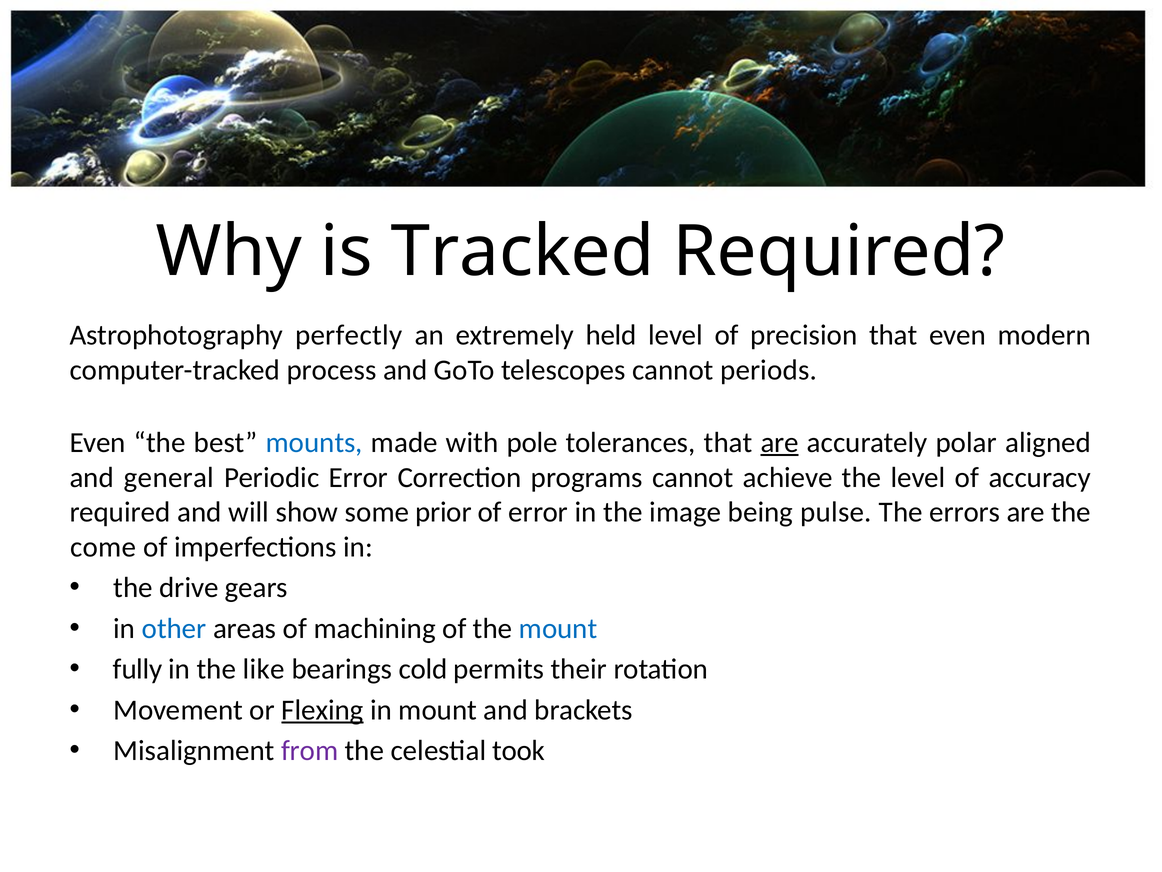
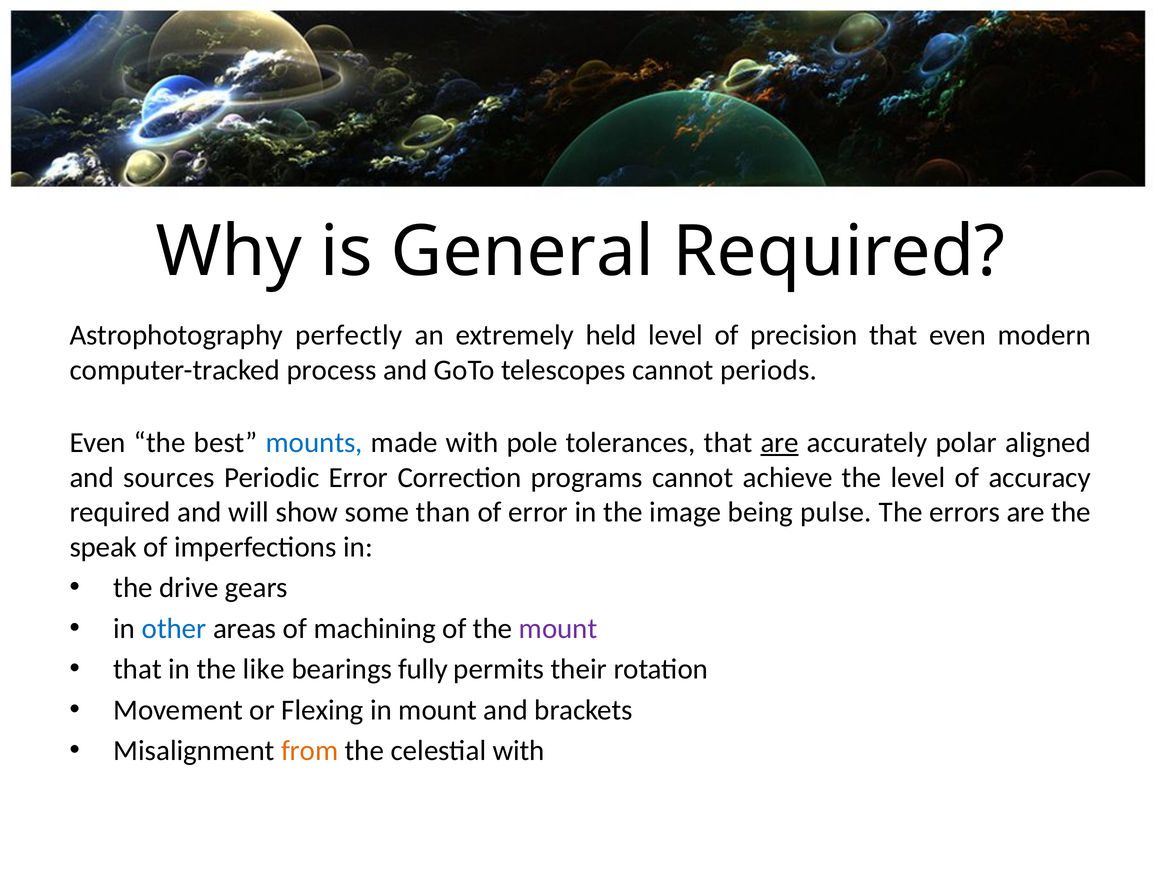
Tracked: Tracked -> General (523, 252)
general: general -> sources (169, 477)
prior: prior -> than (443, 512)
come: come -> speak (103, 547)
mount colour: blue -> purple (558, 628)
fully: fully -> that (138, 669)
cold: cold -> fully (423, 669)
Flexing underline: present -> none (322, 710)
from colour: purple -> orange (310, 750)
celestial took: took -> with (519, 750)
